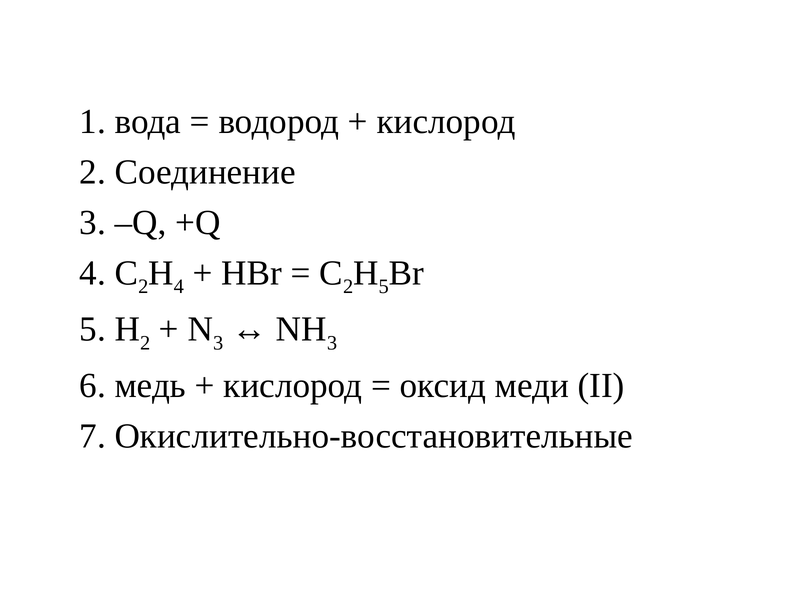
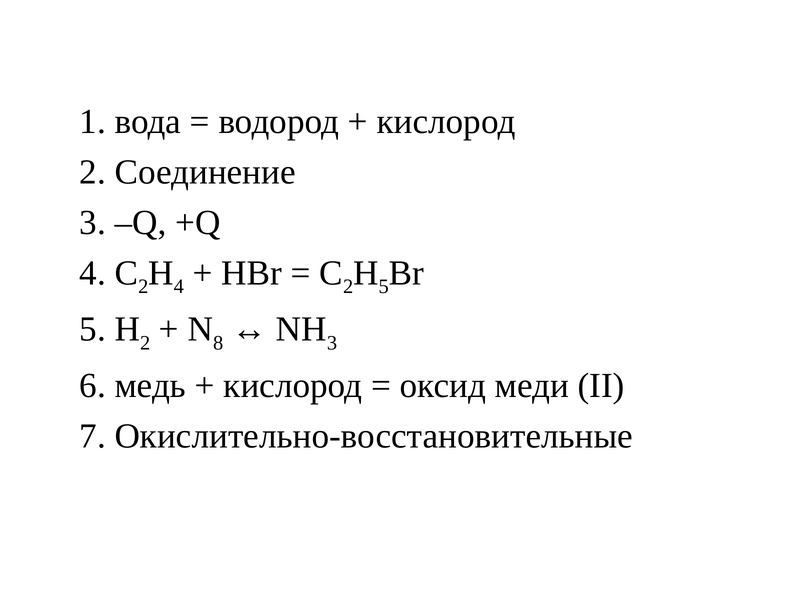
3: 3 -> 8 (218, 343)
